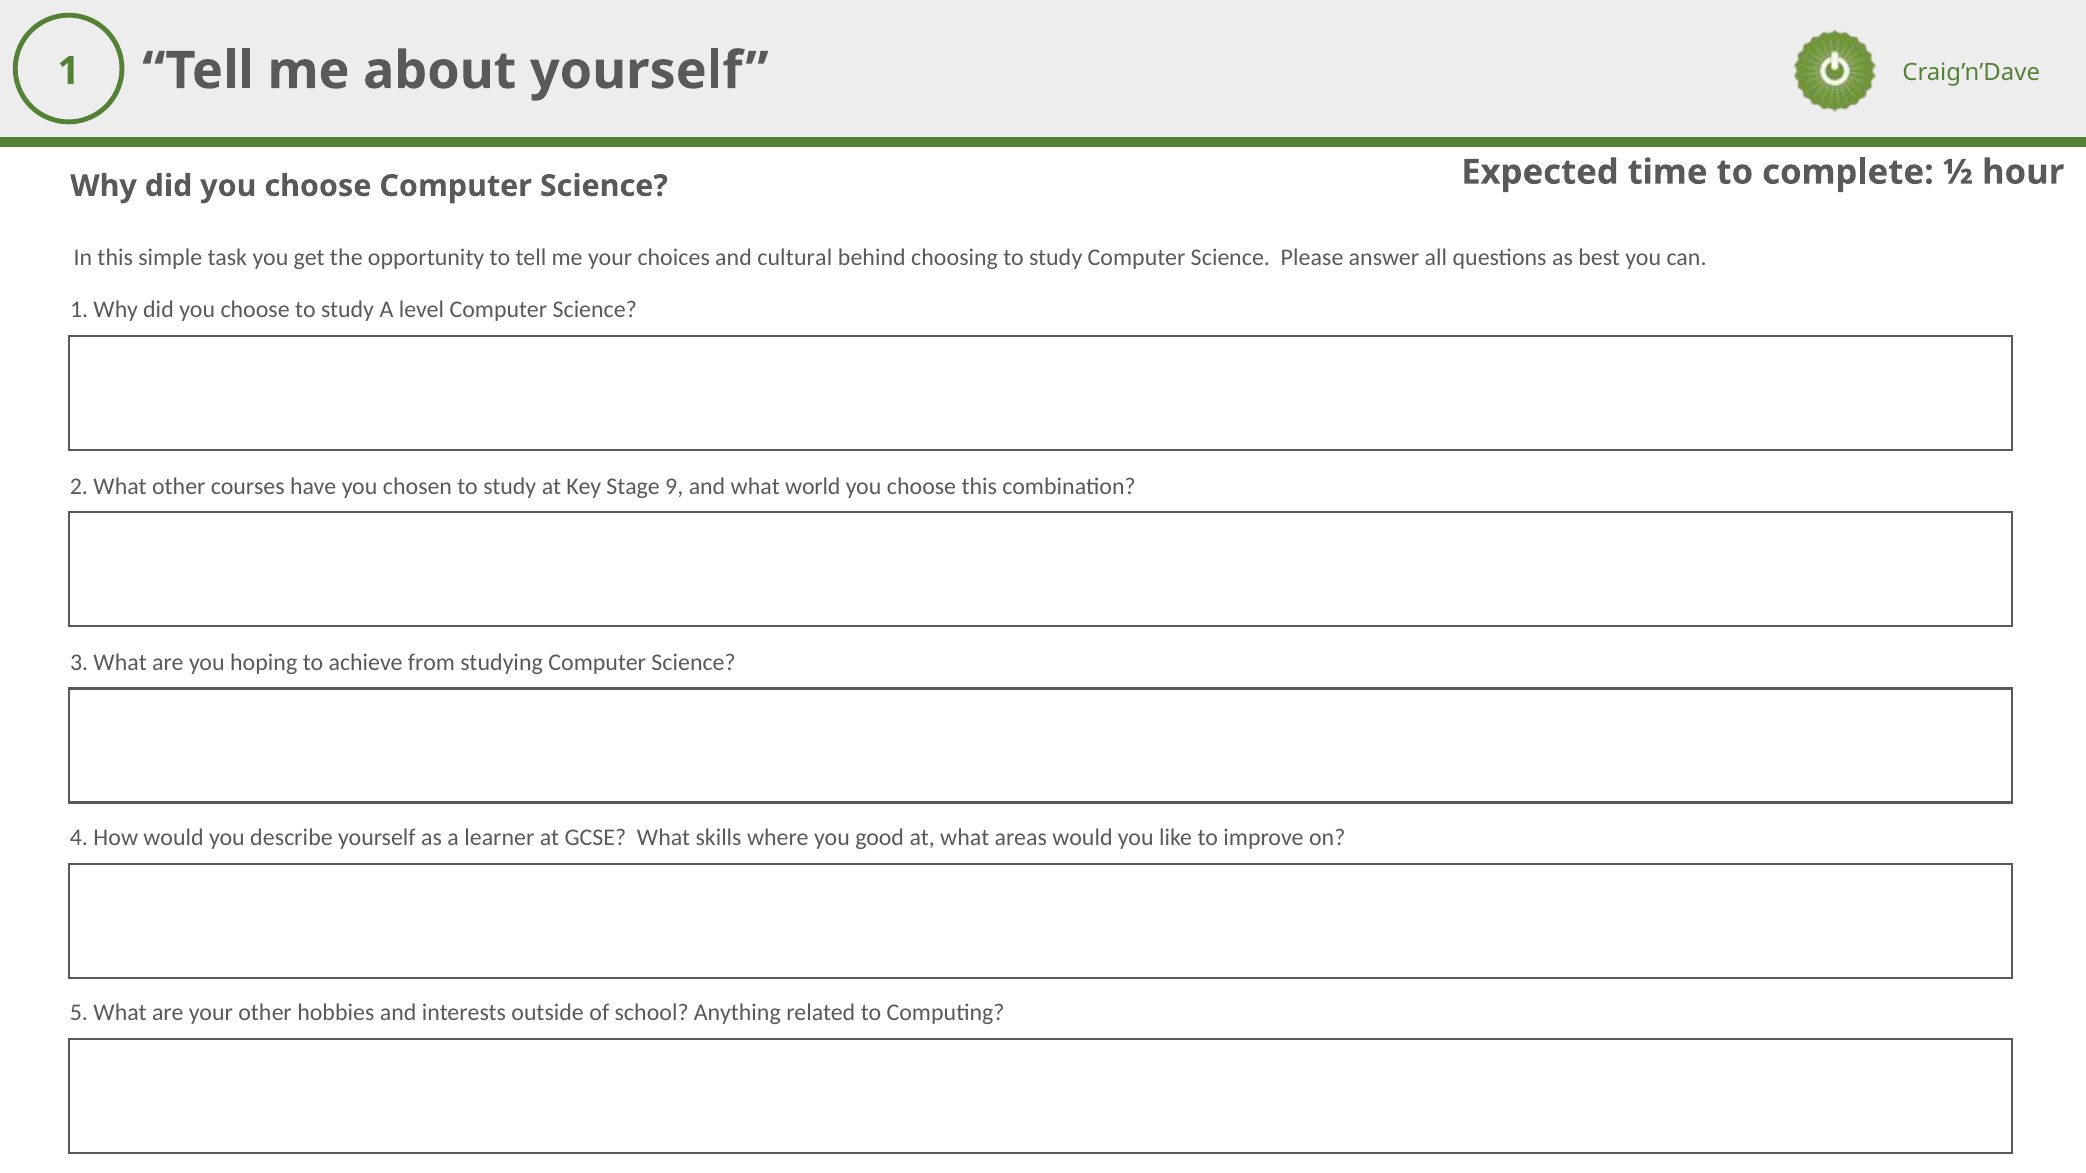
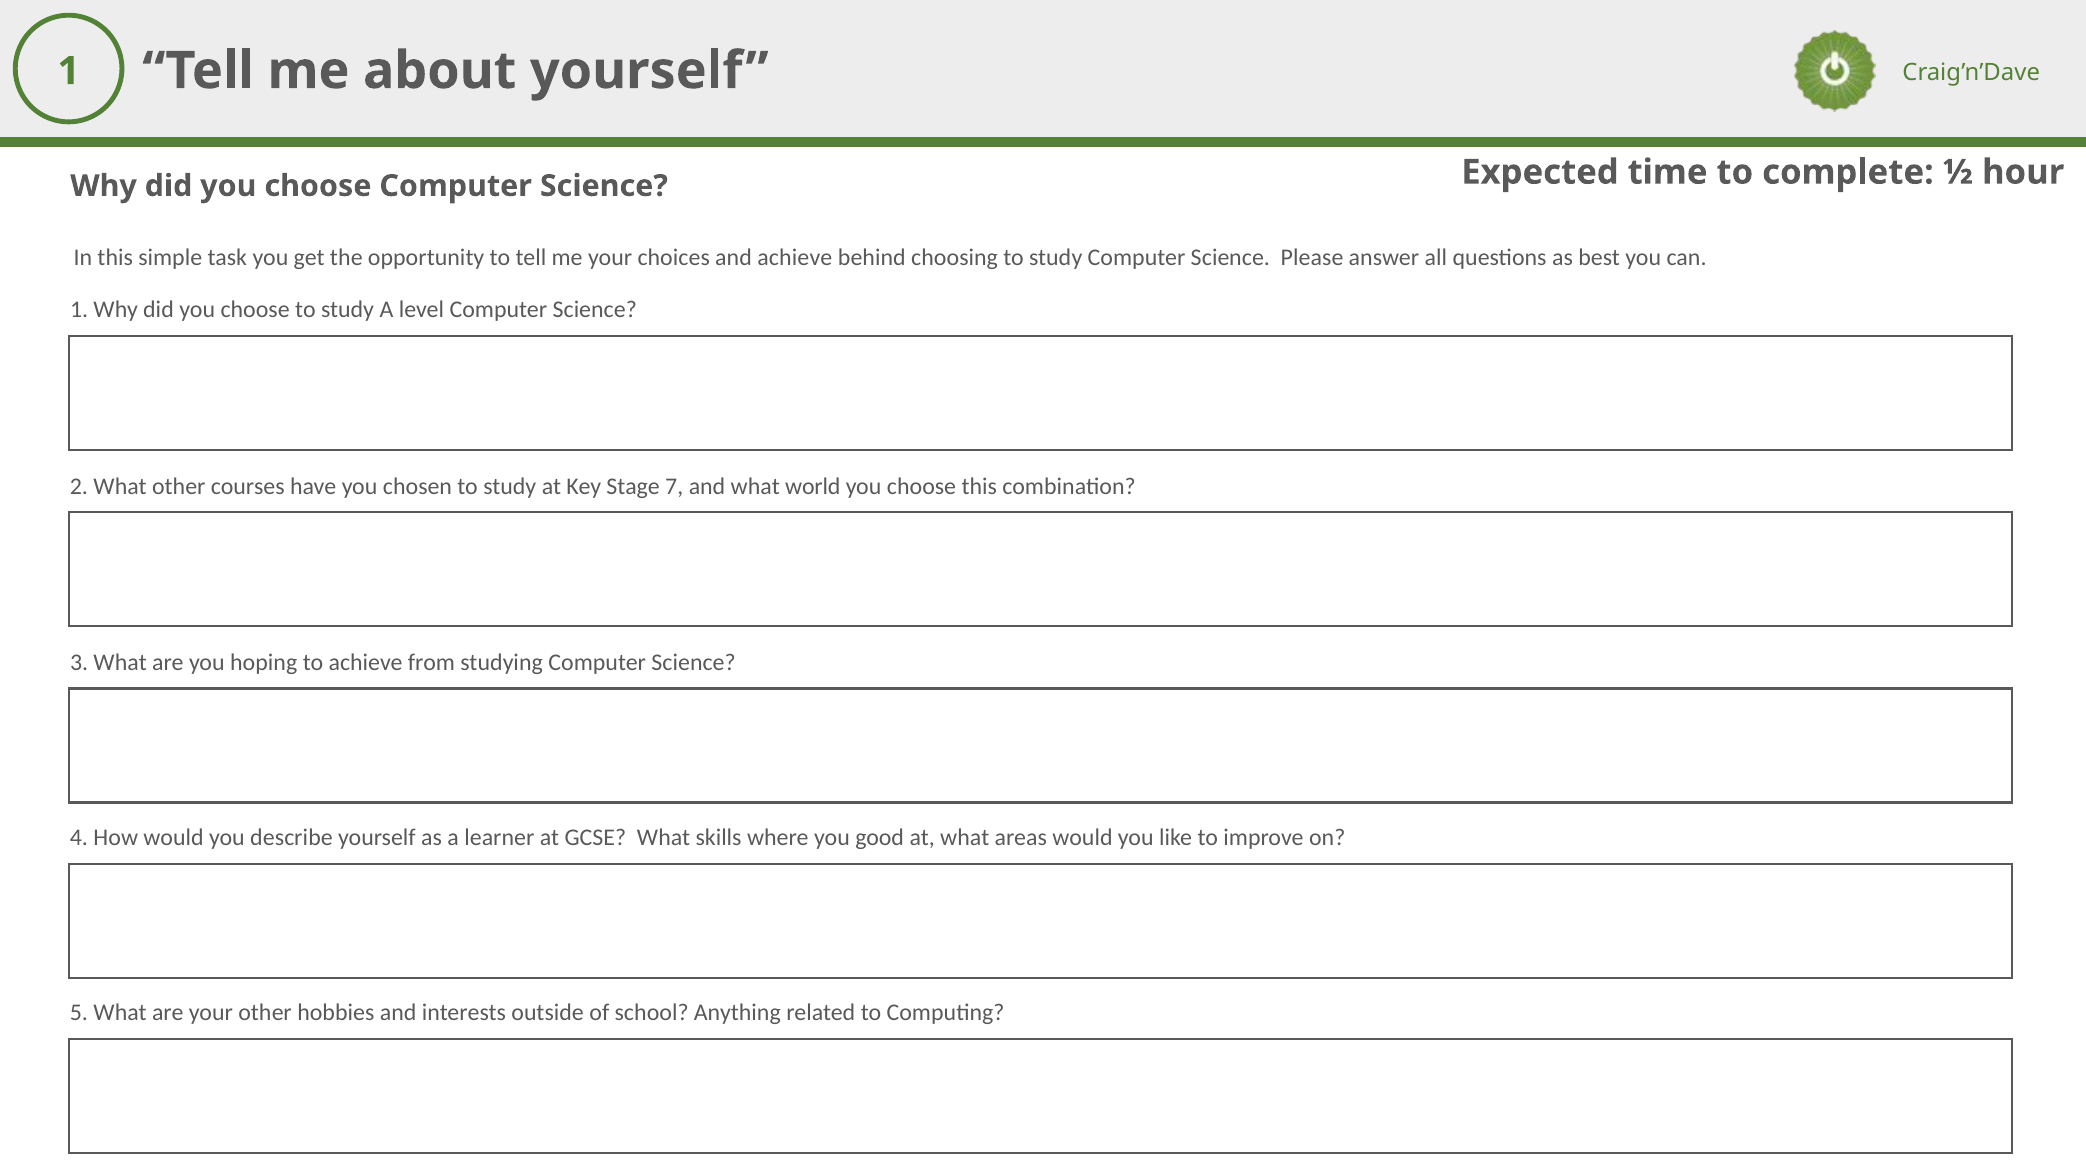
and cultural: cultural -> achieve (795, 257)
9: 9 -> 7 (674, 486)
